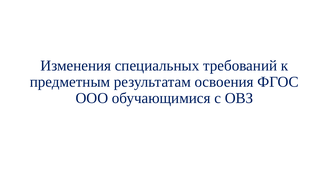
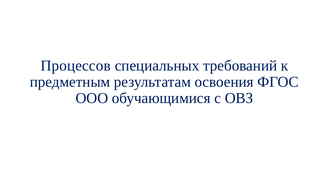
Изменения: Изменения -> Процессов (76, 66)
